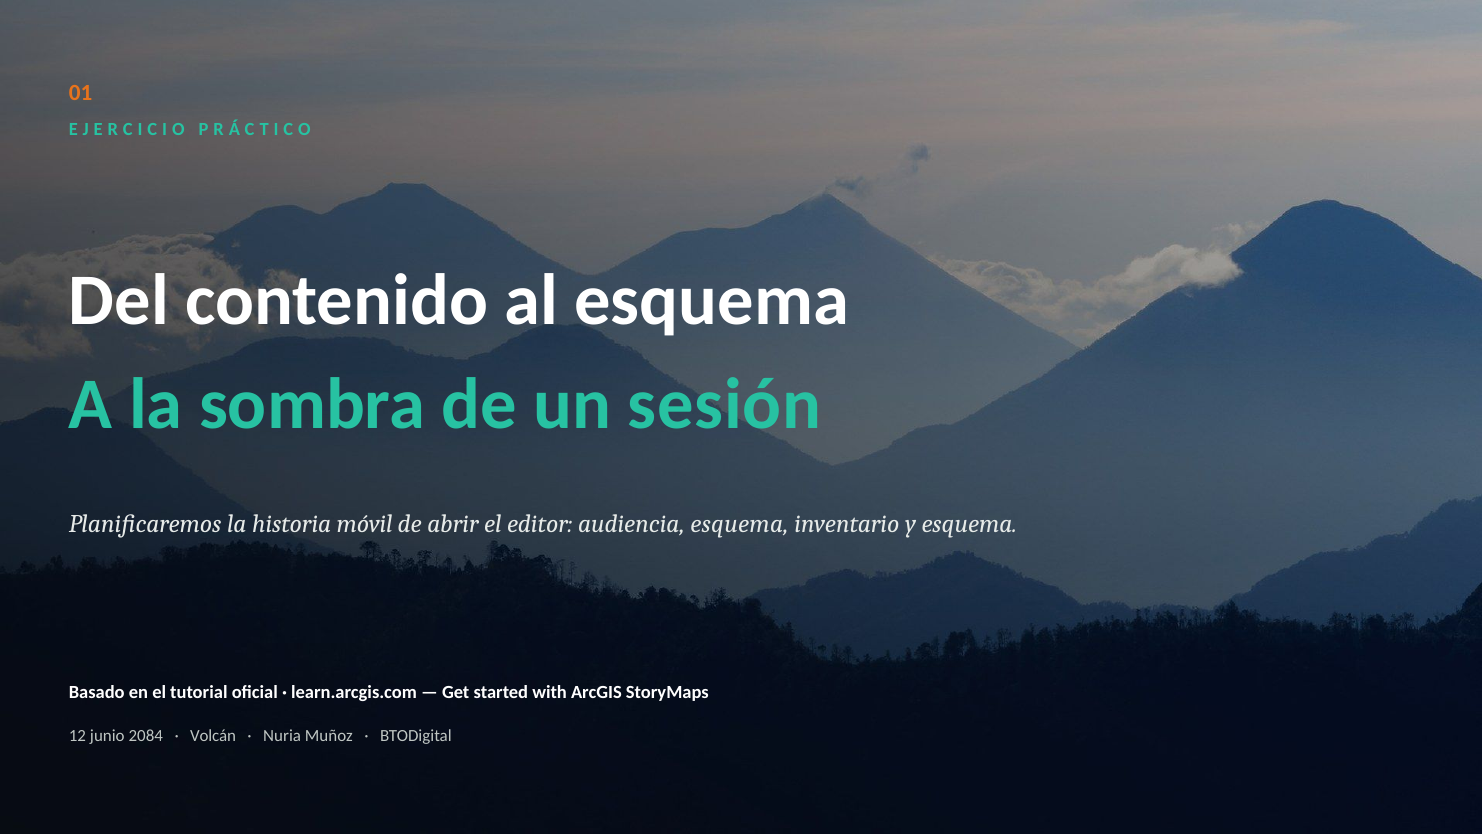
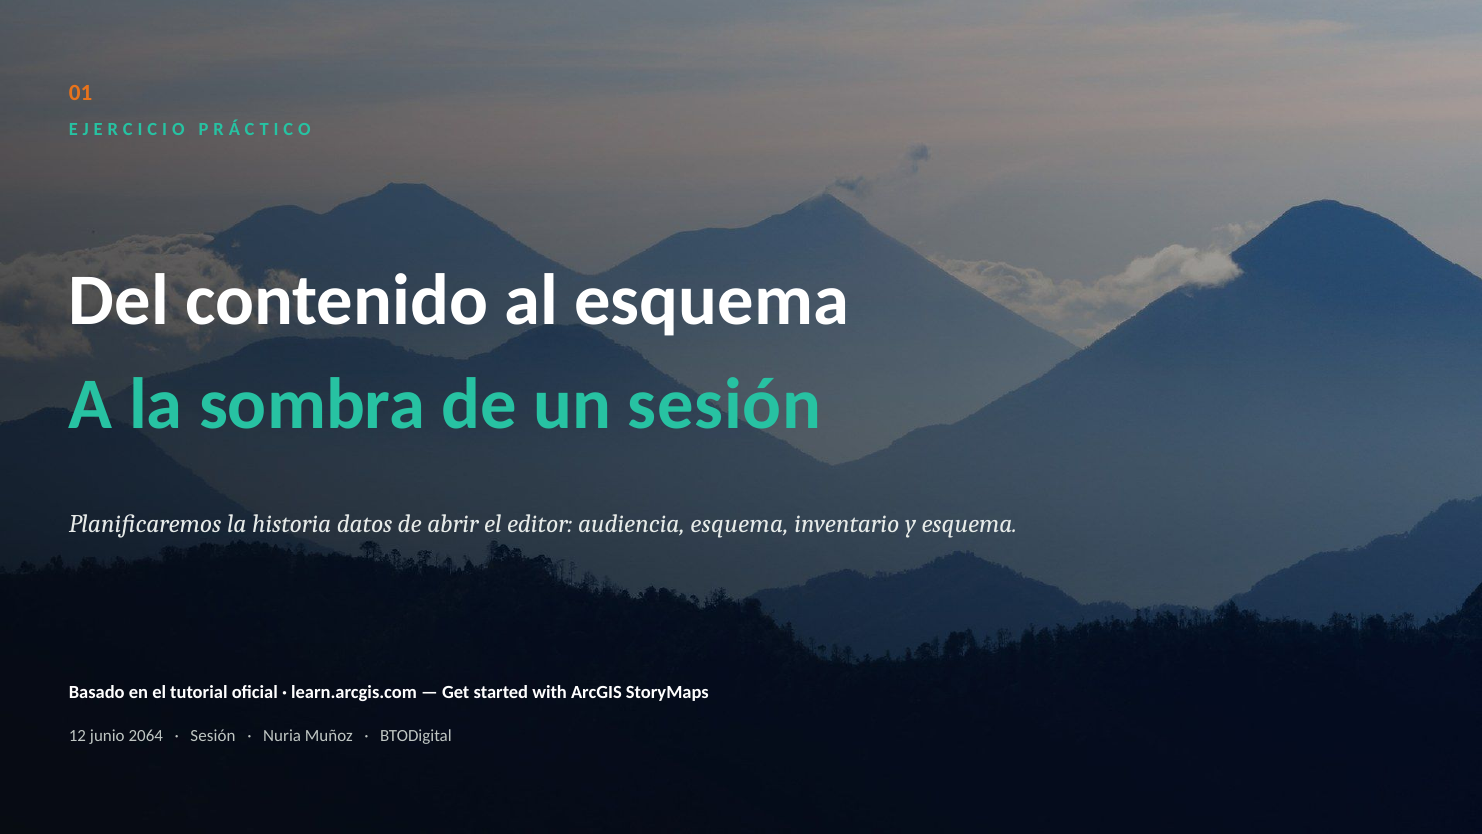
móvil: móvil -> datos (365, 524)
2084: 2084 -> 2064 (146, 736)
Volcán: Volcán -> Sesión (213, 736)
